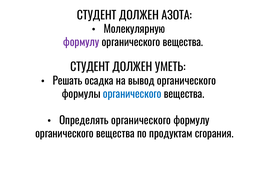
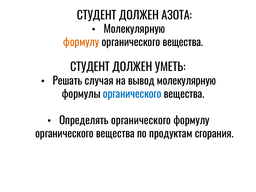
формулу colour: purple -> orange (81, 42)
осадка: осадка -> случая (99, 81)
вывод органического: органического -> молекулярную (187, 81)
